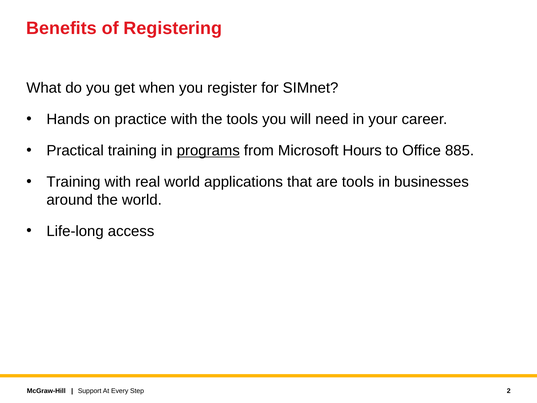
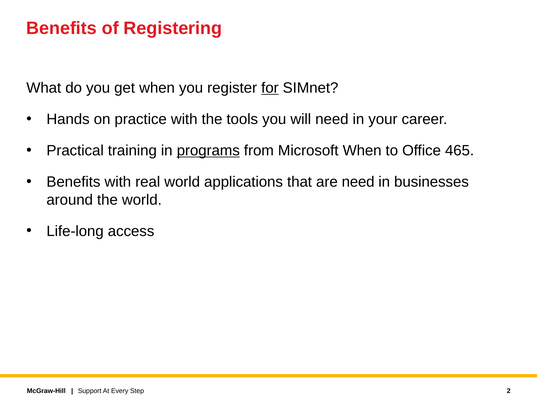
for underline: none -> present (270, 88)
Microsoft Hours: Hours -> When (362, 151)
885: 885 -> 465 (460, 151)
Training: Training -> Benefits (73, 182)
are tools: tools -> need (358, 182)
